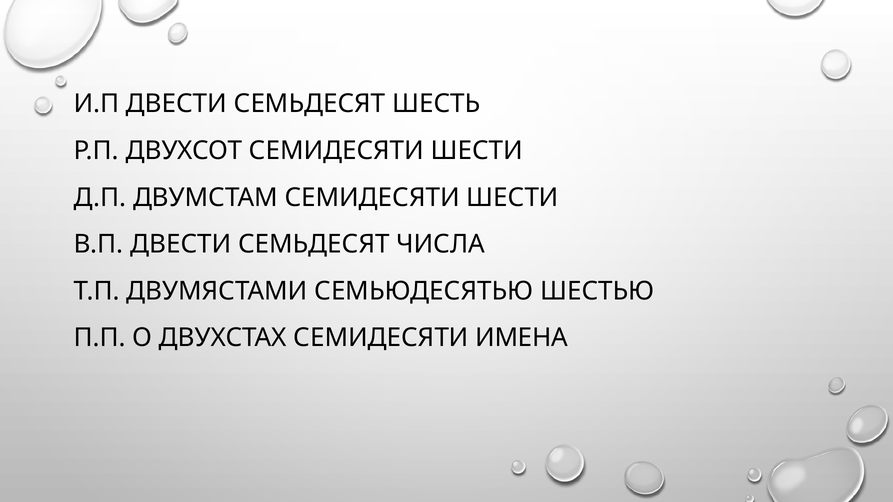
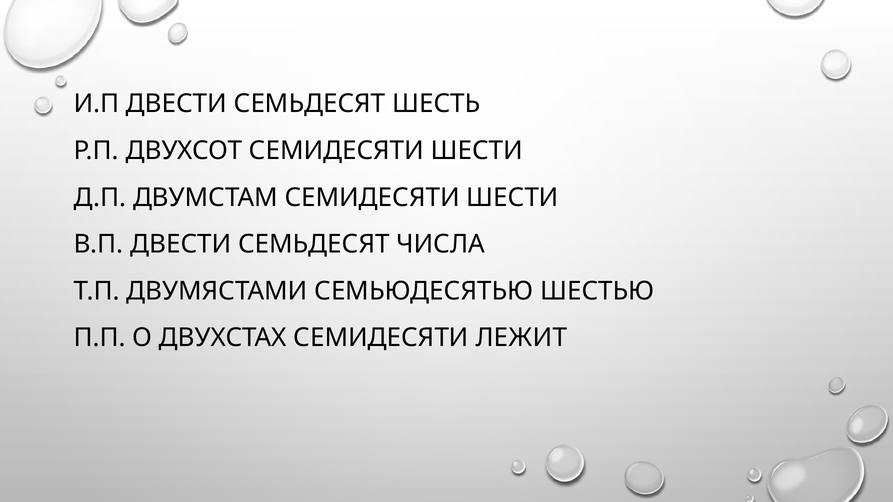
ИМЕНА: ИМЕНА -> ЛЕЖИТ (521, 338)
